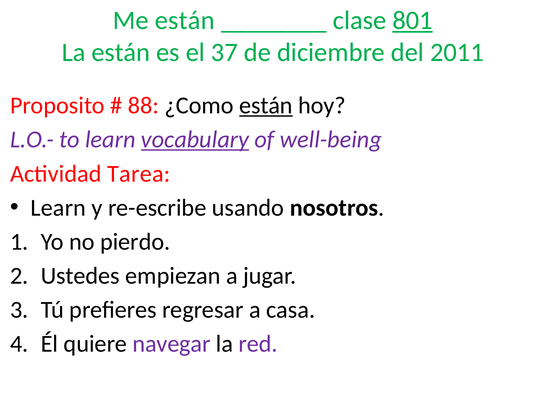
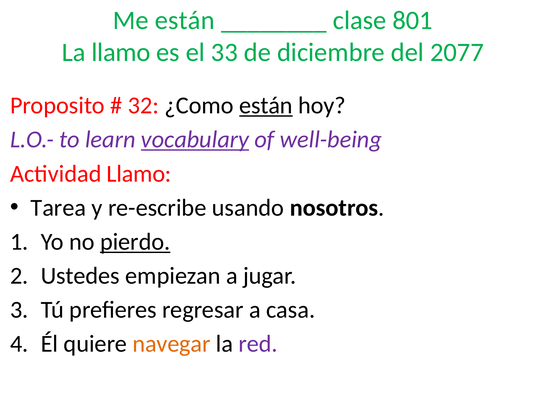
801 underline: present -> none (413, 20)
La están: están -> llamo (121, 52)
37: 37 -> 33 (224, 52)
2011: 2011 -> 2077 (457, 52)
88: 88 -> 32 (143, 105)
Actividad Tarea: Tarea -> Llamo (139, 173)
Learn: Learn -> Tarea (58, 207)
pierdo underline: none -> present (135, 241)
navegar colour: purple -> orange (171, 344)
